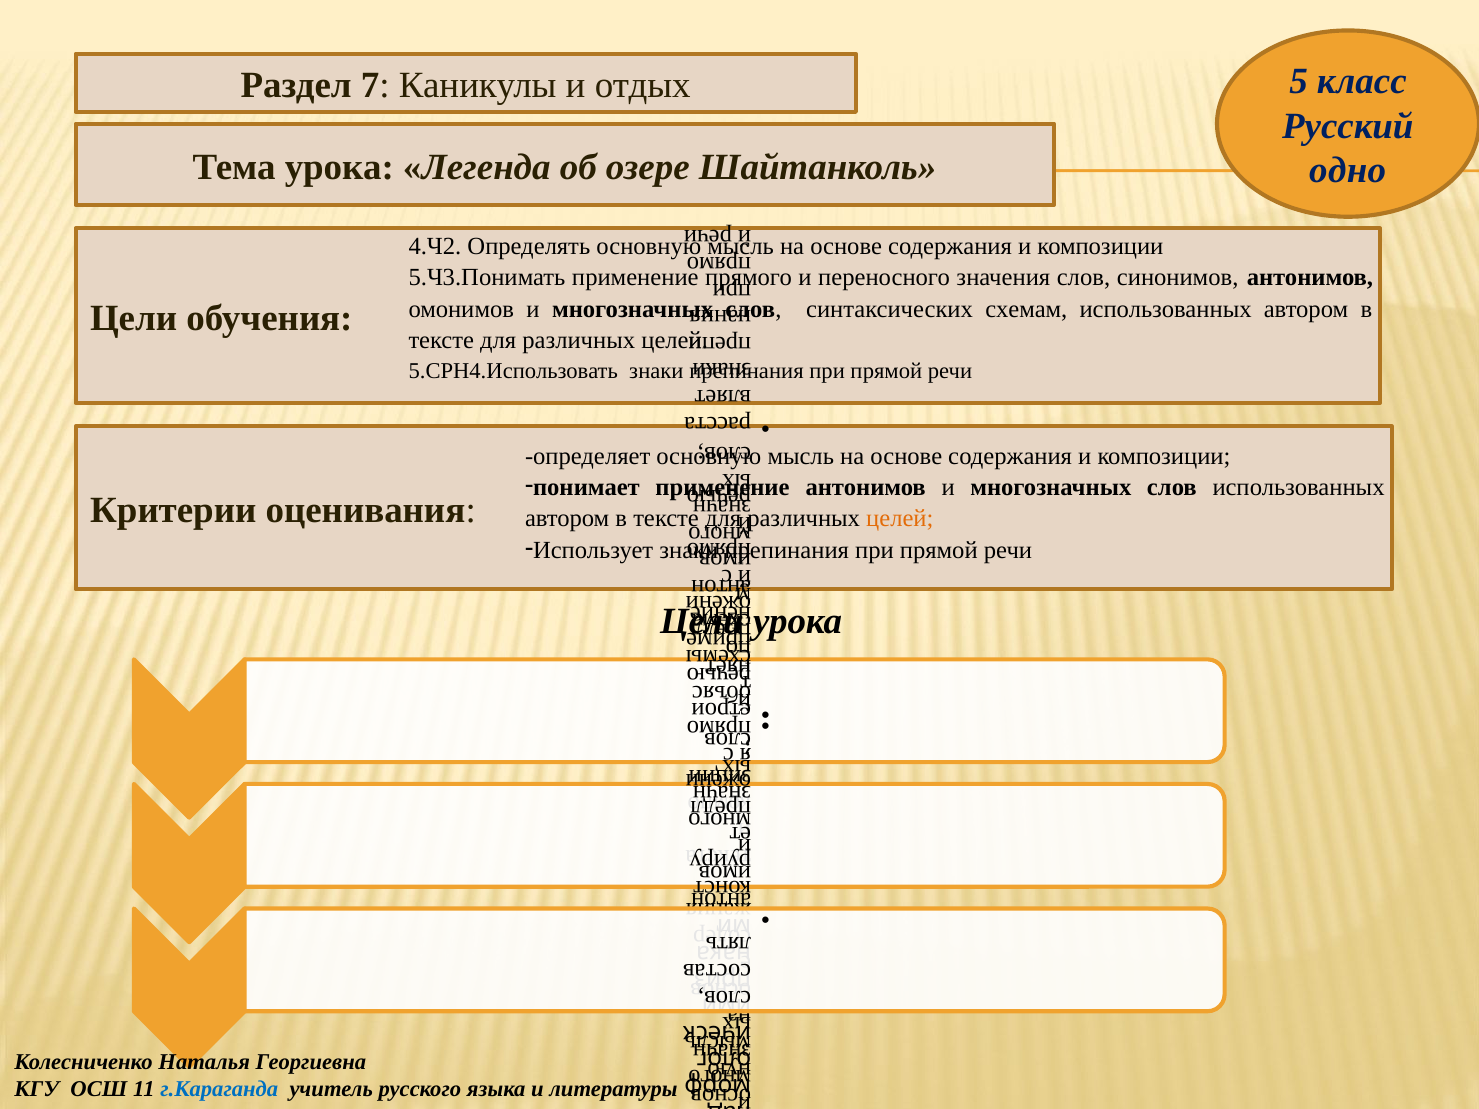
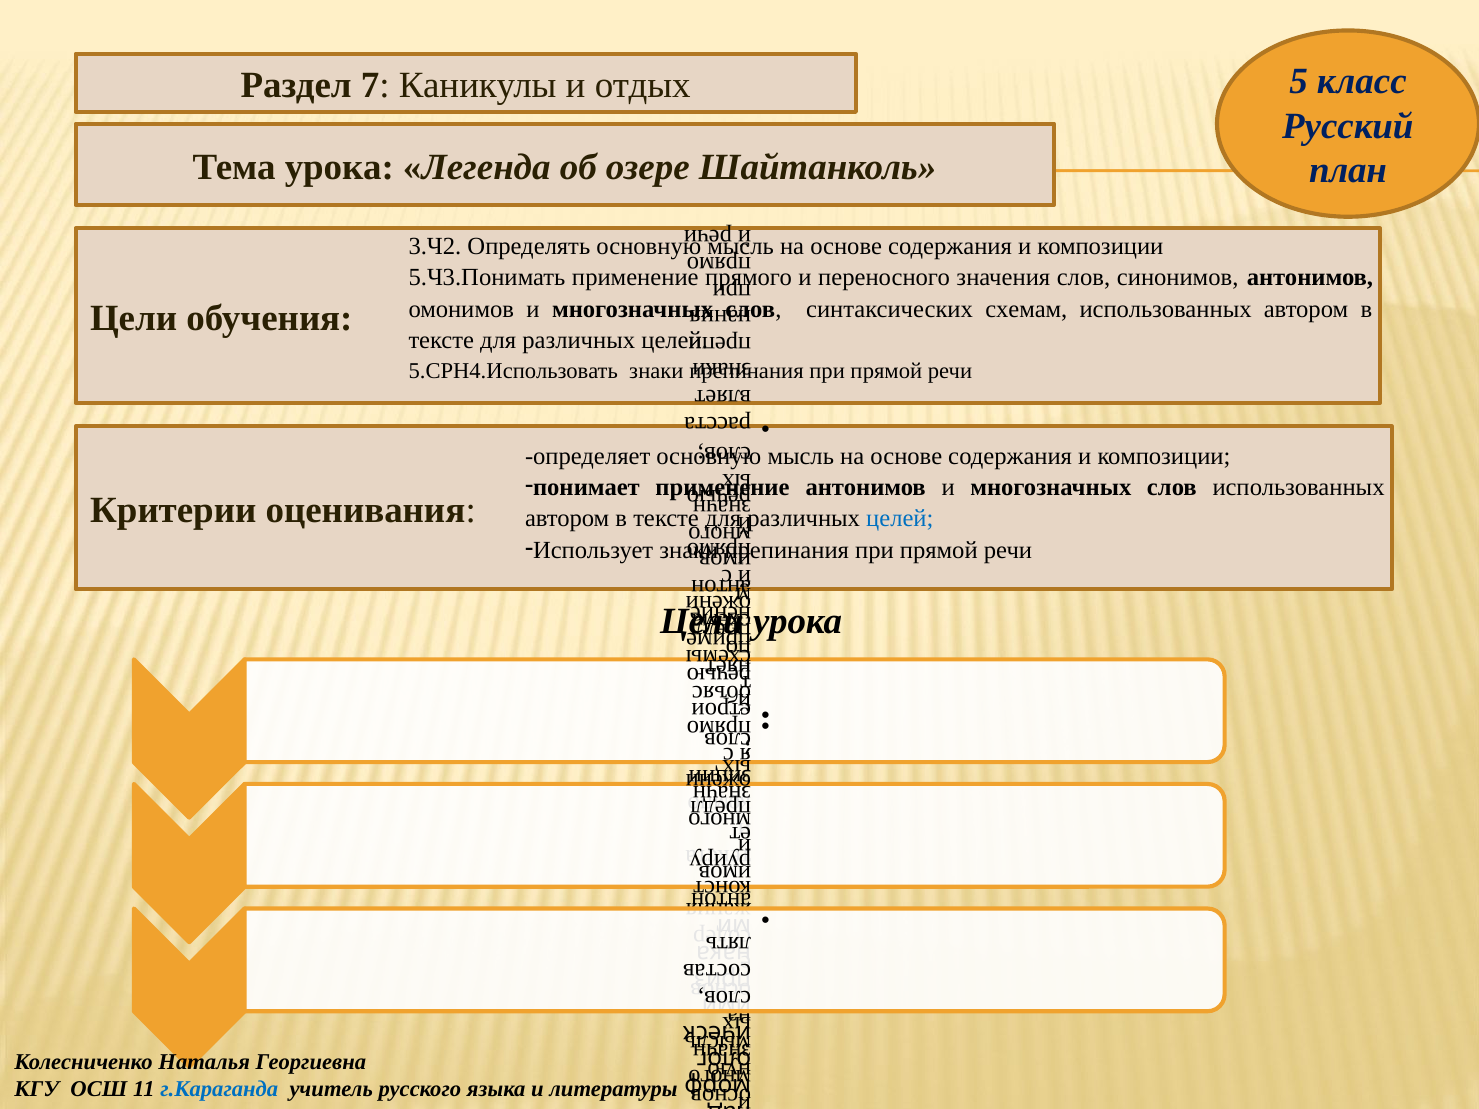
одно: одно -> план (1348, 171)
4.Ч2: 4.Ч2 -> 3.Ч2 (435, 246)
целей colour: orange -> blue (900, 519)
